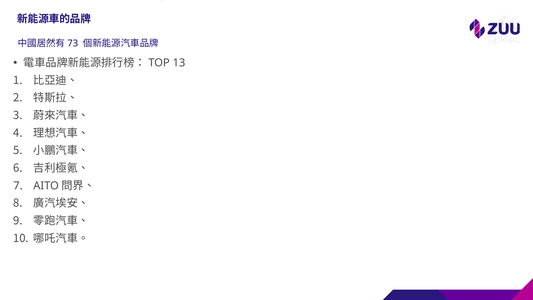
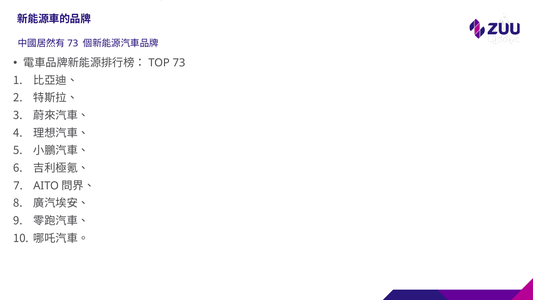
13: 13 -> 73 (179, 63)
